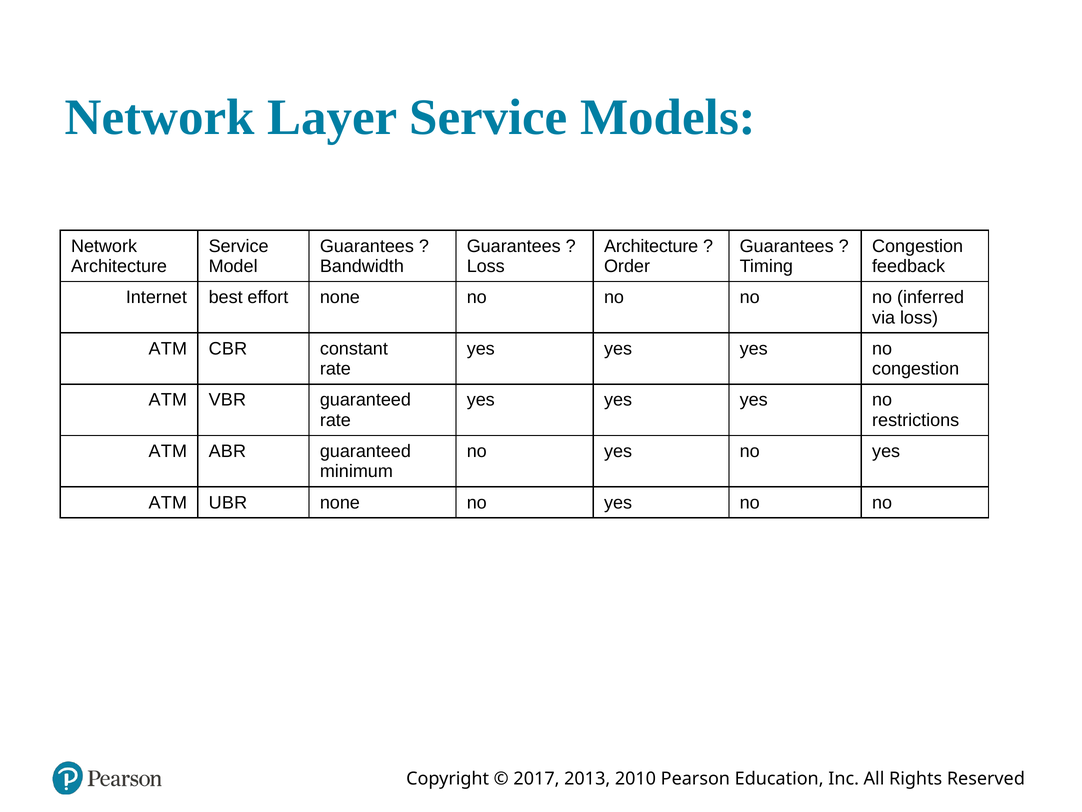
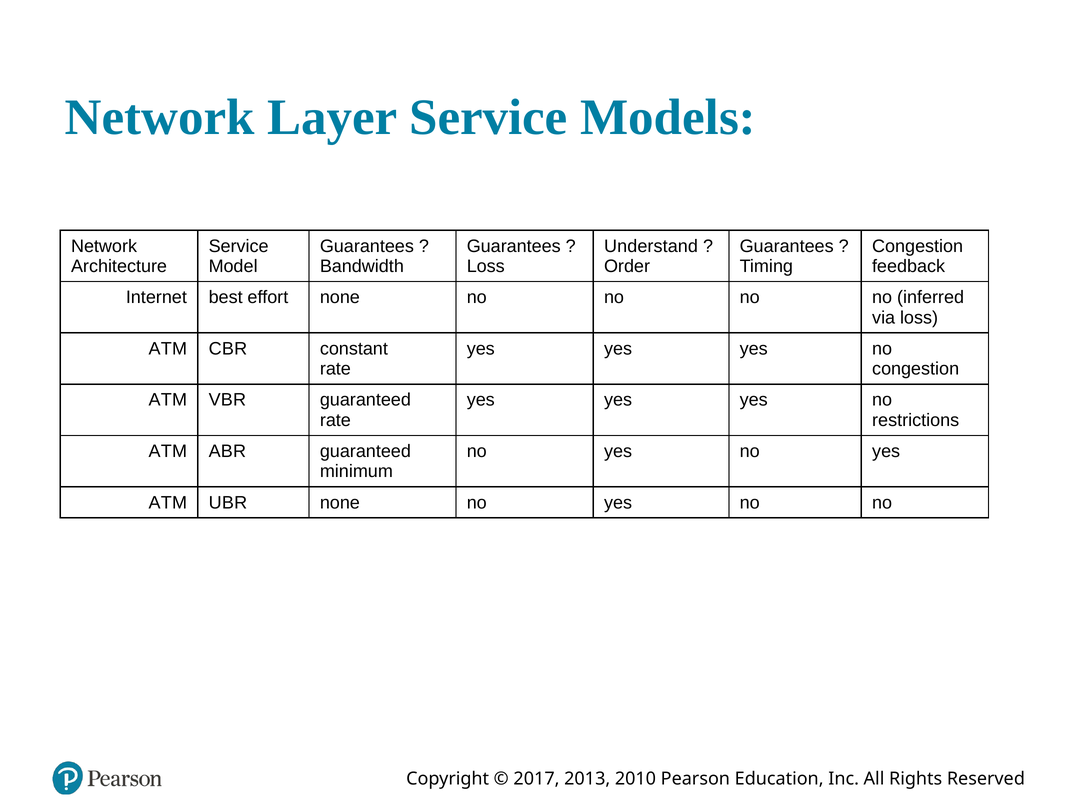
Architecture: Architecture -> Understand (651, 246)
